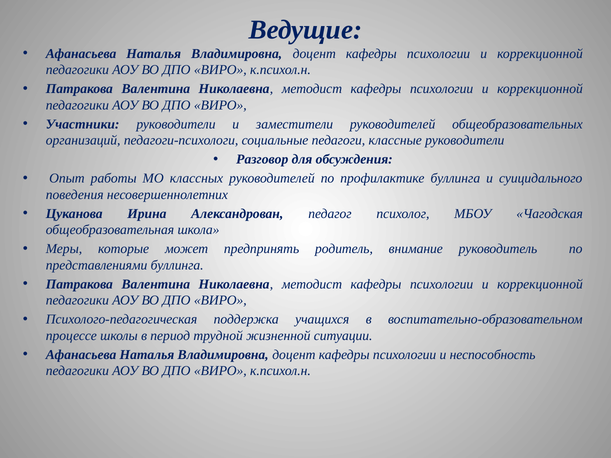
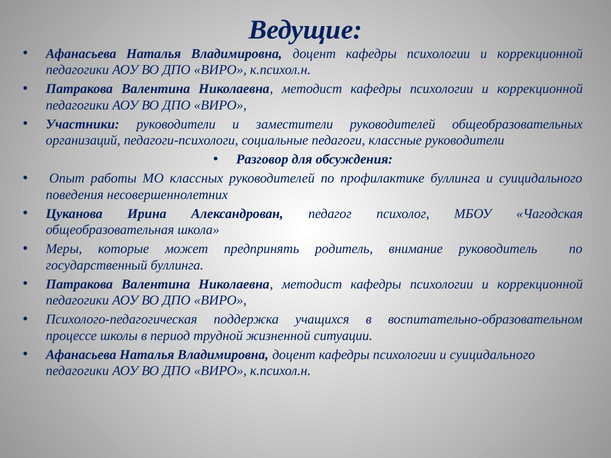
представлениями: представлениями -> государственный (97, 265)
психологии и неспособность: неспособность -> суицидального (492, 355)
